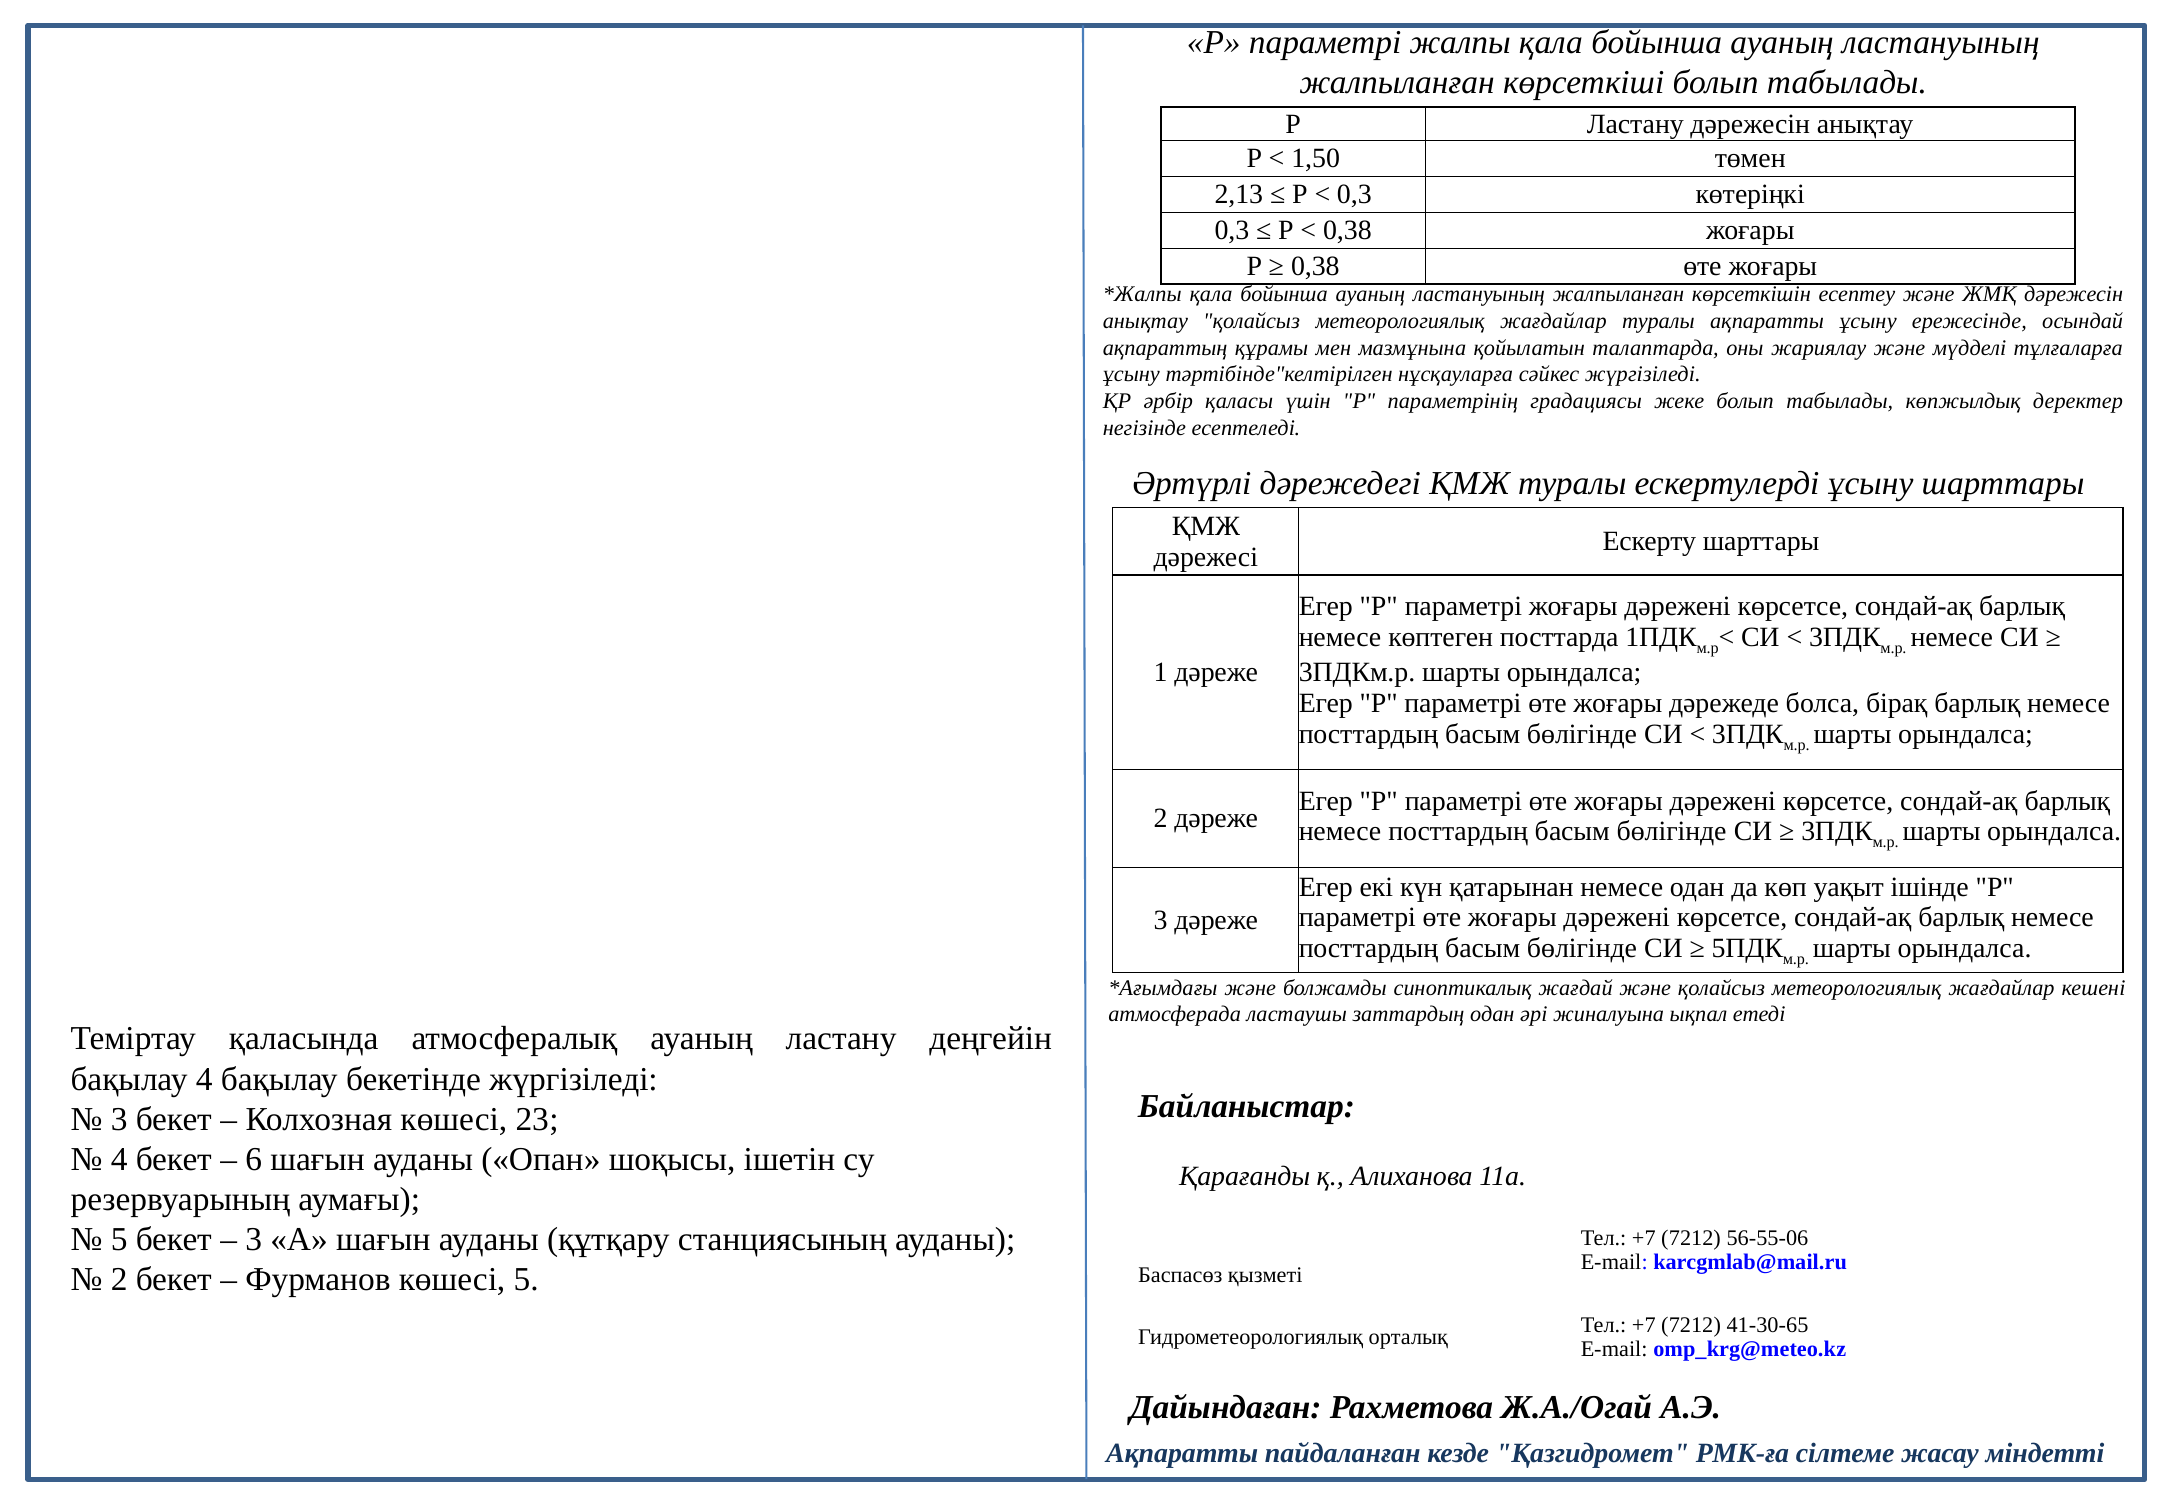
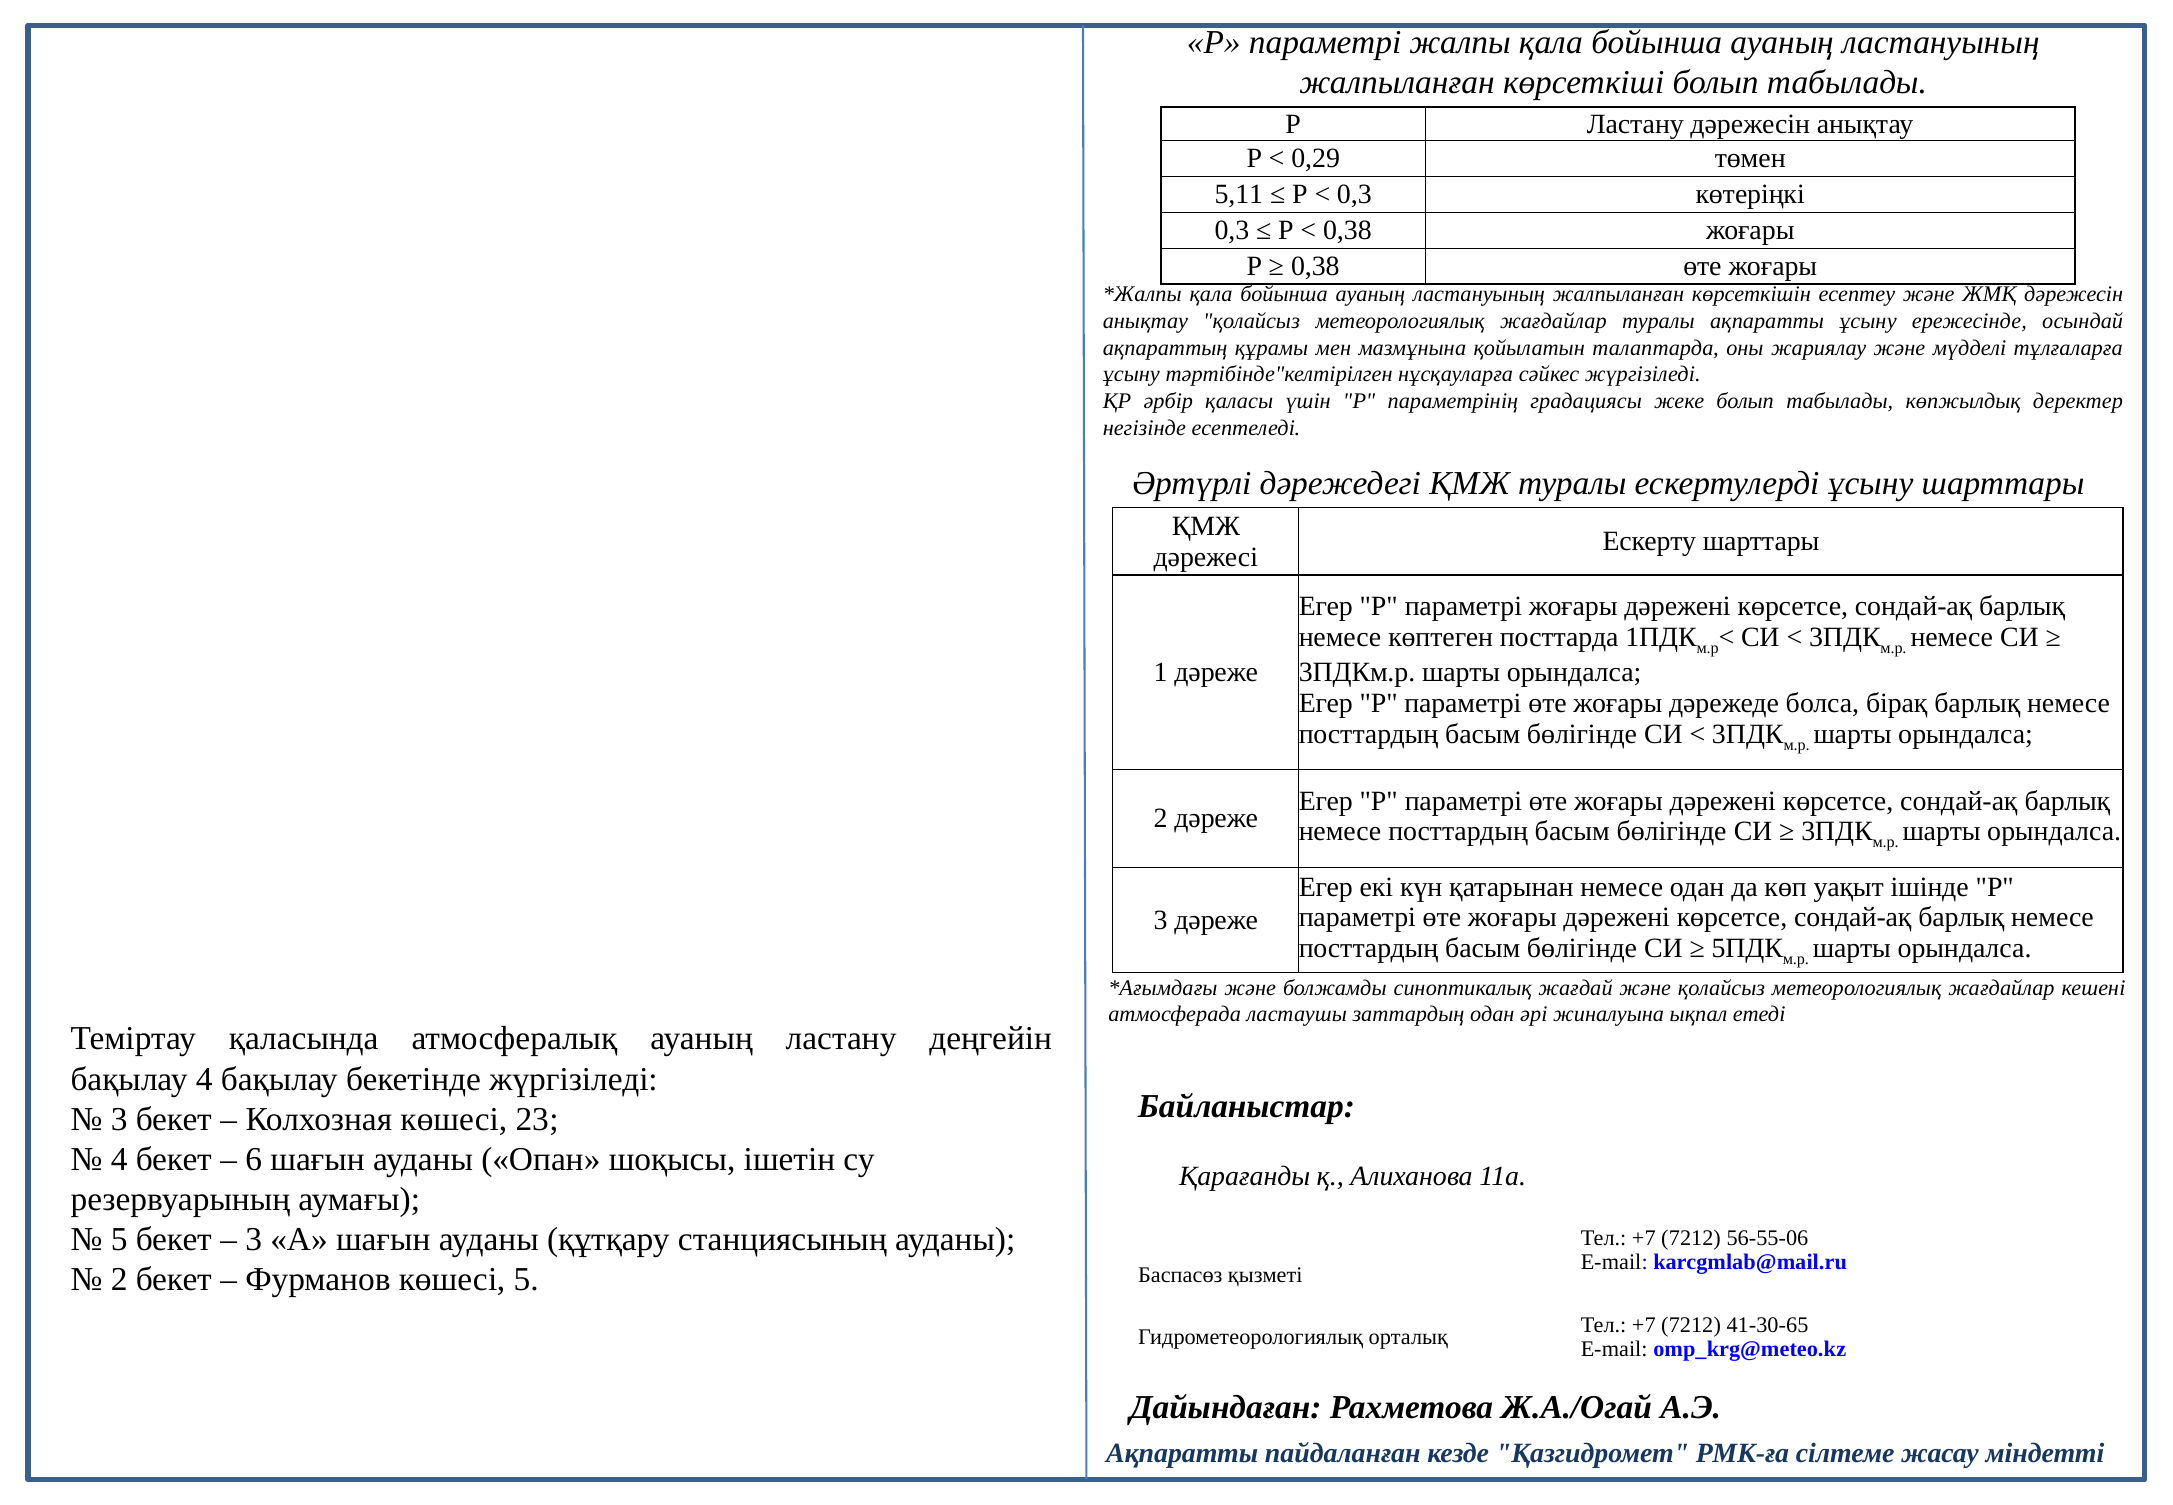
1,50: 1,50 -> 0,29 (1316, 158)
2,13: 2,13 -> 5,11 (1239, 194)
